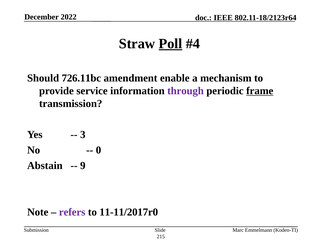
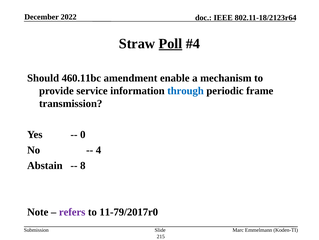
726.11bc: 726.11bc -> 460.11bc (81, 78)
through colour: purple -> blue (186, 91)
frame underline: present -> none (260, 91)
3: 3 -> 0 (83, 134)
0: 0 -> 4 (99, 150)
9: 9 -> 8 (83, 165)
11-11/2017r0: 11-11/2017r0 -> 11-79/2017r0 (129, 211)
